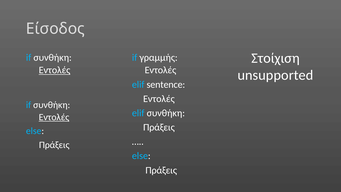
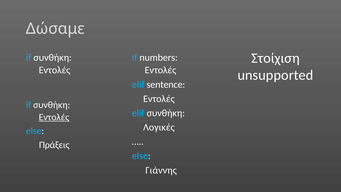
Είσοδος: Είσοδος -> Δώσαμε (55, 29)
γραμμής: γραμμής -> numbers (159, 58)
Εντολές underline: present -> none (55, 70)
Πράξεις: Πράξεις -> Λογικές (159, 127)
Πράξεις: Πράξεις -> Γιάννης (161, 170)
